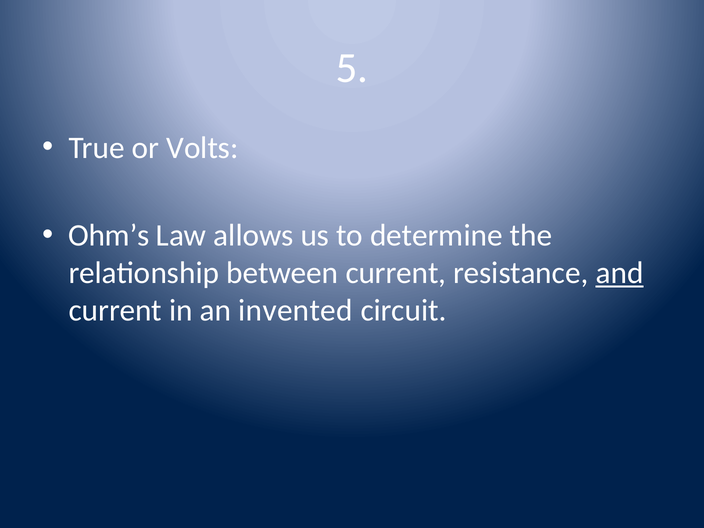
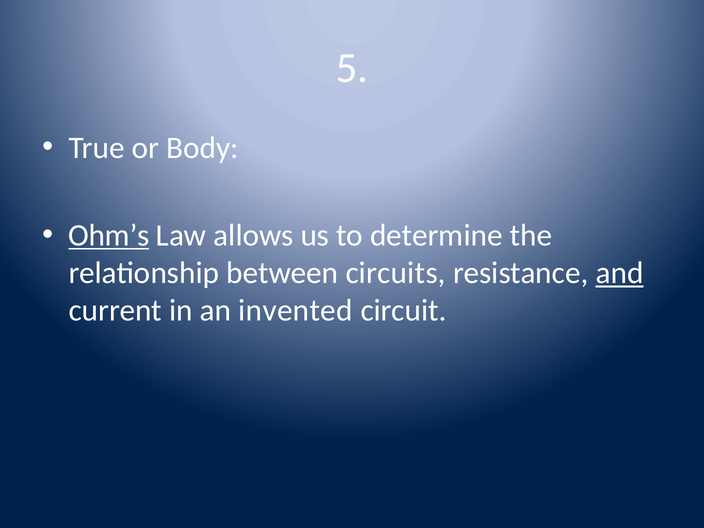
Volts: Volts -> Body (202, 148)
Ohm’s underline: none -> present (109, 235)
between current: current -> circuits (396, 273)
